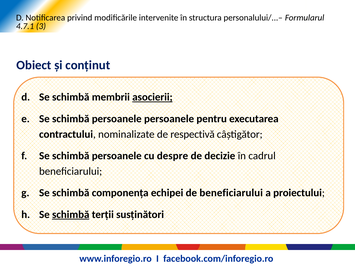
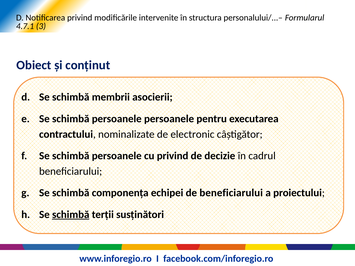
asocierii underline: present -> none (152, 97)
respectivă: respectivă -> electronic (192, 134)
cu despre: despre -> privind (173, 156)
